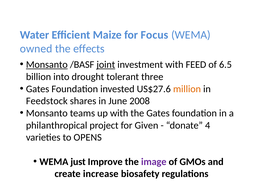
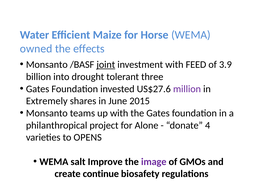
Focus: Focus -> Horse (155, 35)
Monsanto underline: present -> none (47, 64)
6.5: 6.5 -> 3.9 (225, 64)
million colour: orange -> purple (187, 89)
Feedstock: Feedstock -> Extremely (47, 101)
2008: 2008 -> 2015 (140, 101)
Given: Given -> Alone (147, 125)
just: just -> salt (78, 161)
increase: increase -> continue (101, 173)
